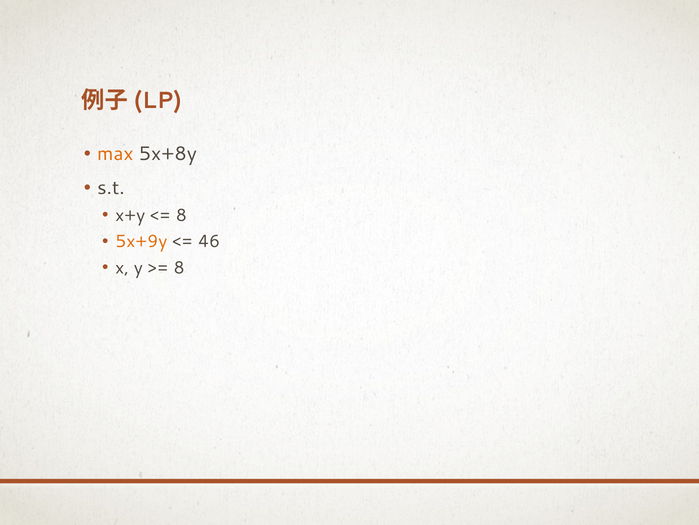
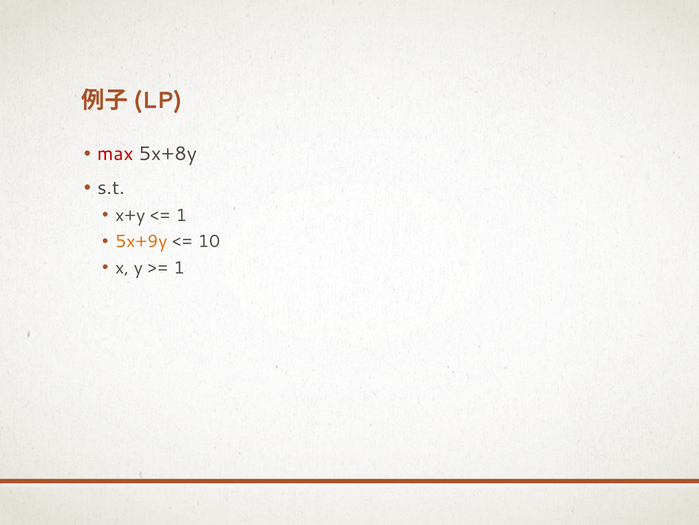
max colour: orange -> red (115, 154)
8: 8 -> 1 (181, 215)
46: 46 -> 10 (209, 241)
8: 8 -> 1 (179, 267)
